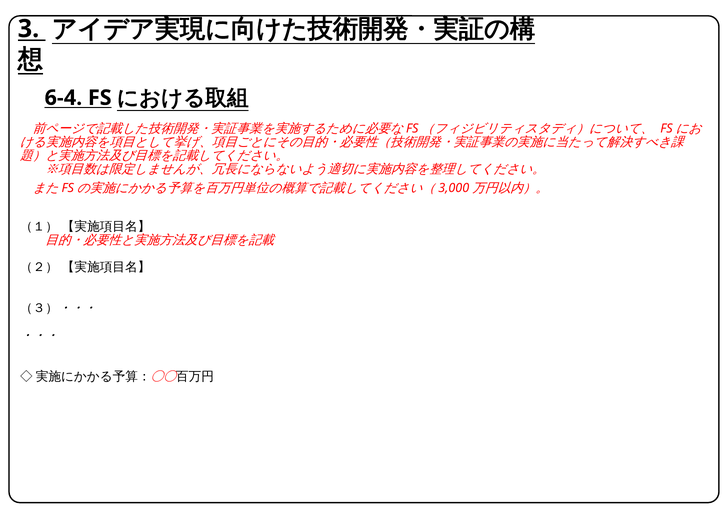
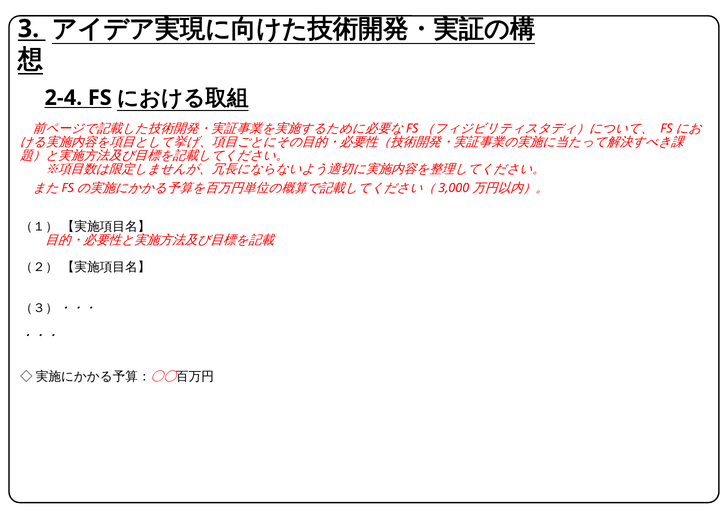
6-4: 6-4 -> 2-4 (63, 98)
